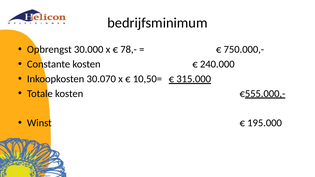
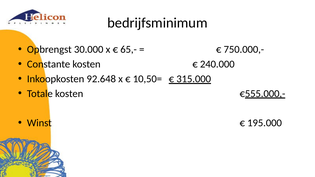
78,-: 78,- -> 65,- (129, 50)
30.070: 30.070 -> 92.648 (101, 79)
